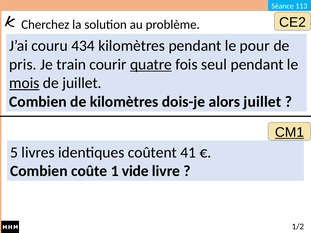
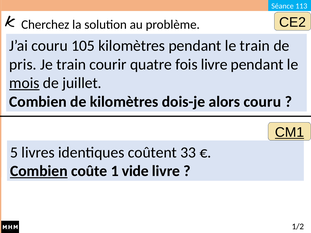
434: 434 -> 105 (83, 46)
le pour: pour -> train (255, 46)
quatre underline: present -> none (151, 64)
fois seul: seul -> livre (214, 64)
alors juillet: juillet -> couru (262, 102)
41: 41 -> 33 (188, 153)
Combien underline: none -> present (39, 171)
